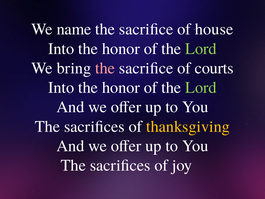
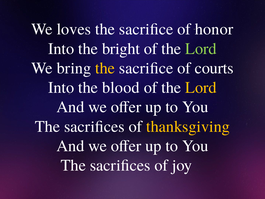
name: name -> loves (74, 29)
house: house -> honor (214, 29)
honor: honor -> bright (121, 49)
the colour: pink -> yellow (105, 68)
honor: honor -> blood (121, 87)
Lord colour: light green -> yellow (201, 87)
